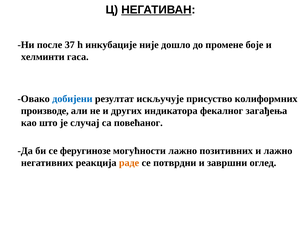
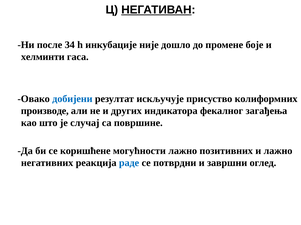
37: 37 -> 34 (70, 45)
повећаног: повећаног -> површине (138, 123)
феругинозе: феругинозе -> коришћене (85, 151)
раде colour: orange -> blue (129, 163)
